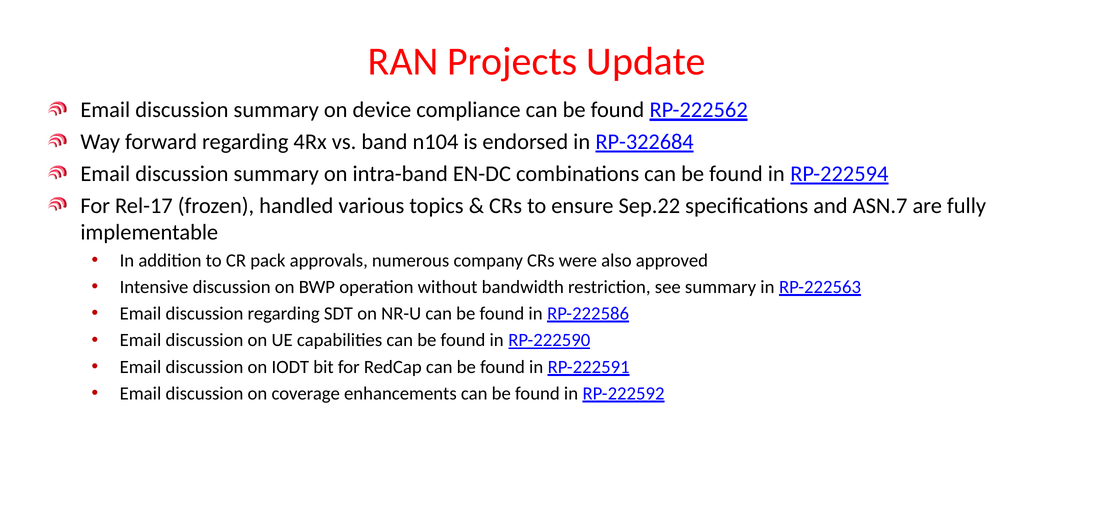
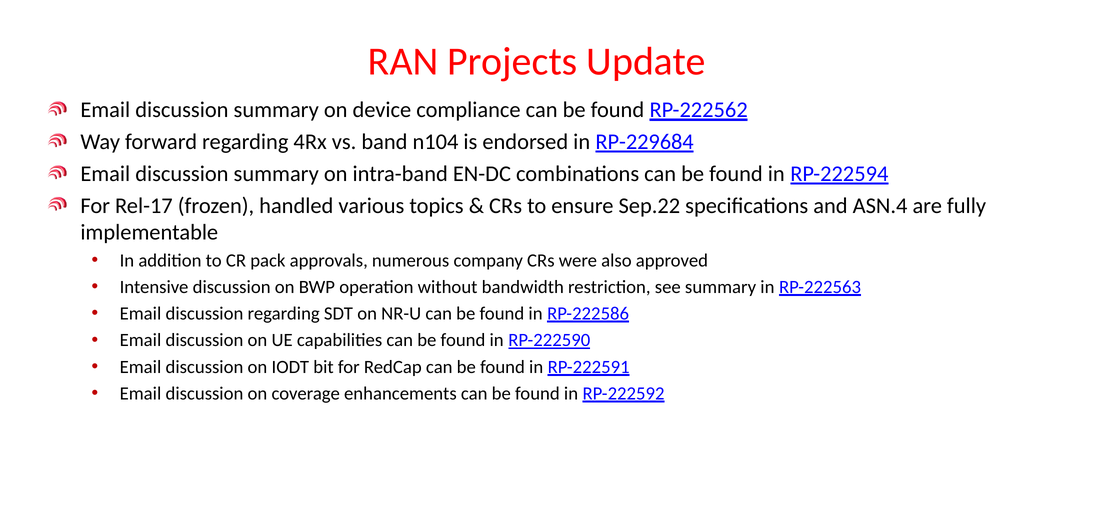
RP-322684: RP-322684 -> RP-229684 (645, 142)
ASN.7: ASN.7 -> ASN.4 (880, 206)
